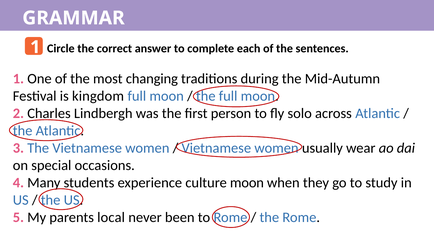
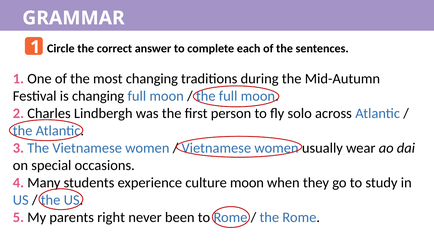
is kingdom: kingdom -> changing (98, 96)
local: local -> right (111, 218)
